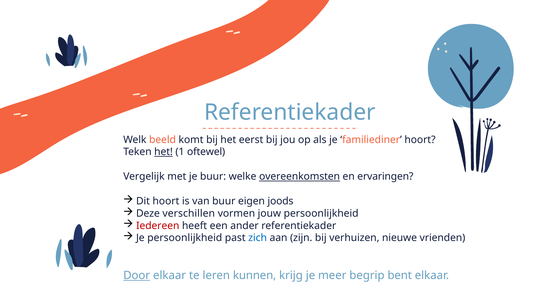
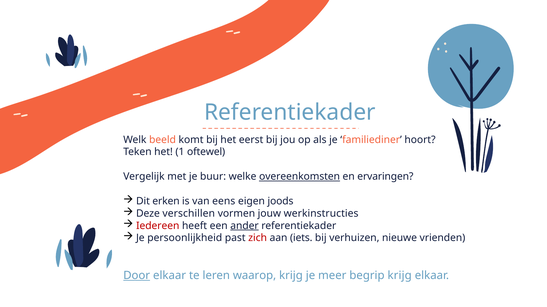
het underline: present -> none (164, 152)
Dit hoort: hoort -> erken (166, 202)
van buur: buur -> eens (224, 202)
jouw persoonlijkheid: persoonlijkheid -> werkinstructies (321, 214)
ander underline: none -> present (244, 226)
zich colour: blue -> red (258, 238)
zijn: zijn -> iets (301, 238)
kunnen: kunnen -> waarop (255, 276)
begrip bent: bent -> krijg (400, 276)
